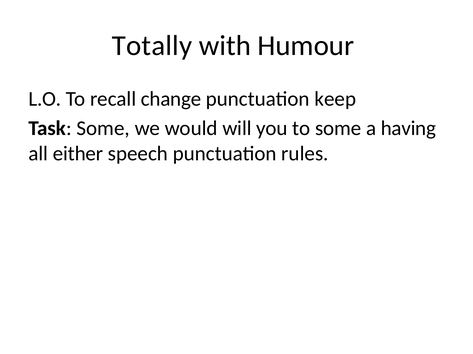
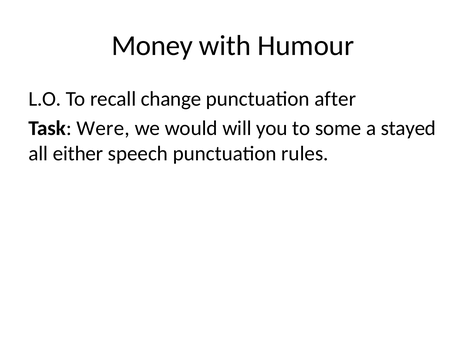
Totally: Totally -> Money (152, 46)
keep: keep -> after (335, 99)
Task Some: Some -> Were (103, 129)
having: having -> stayed (408, 129)
